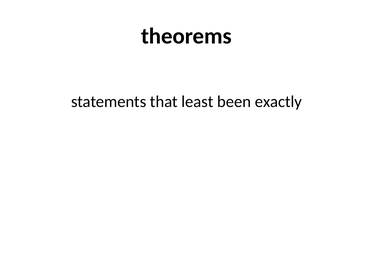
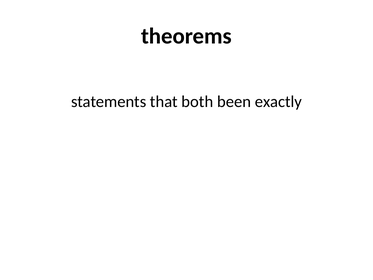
least: least -> both (197, 101)
